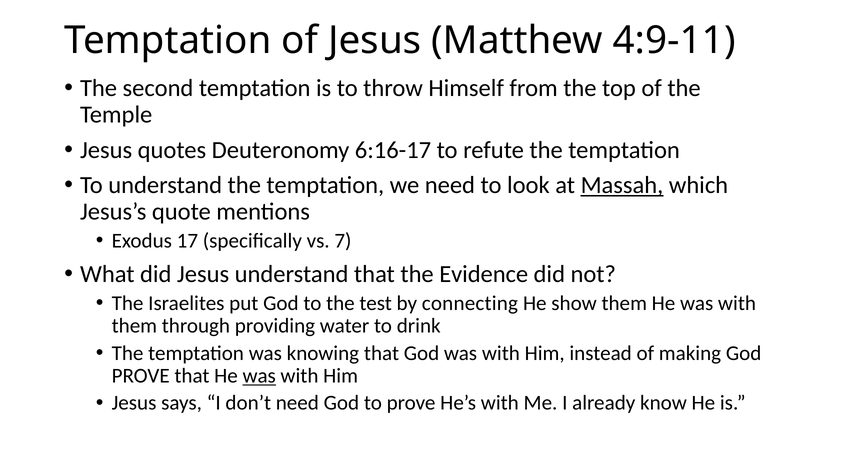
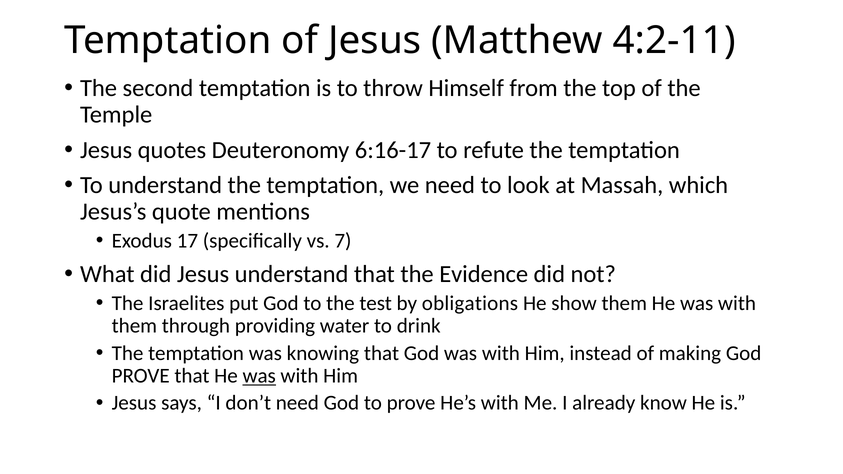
4:9-11: 4:9-11 -> 4:2-11 (674, 41)
Massah underline: present -> none (622, 185)
connecting: connecting -> obligations (470, 303)
